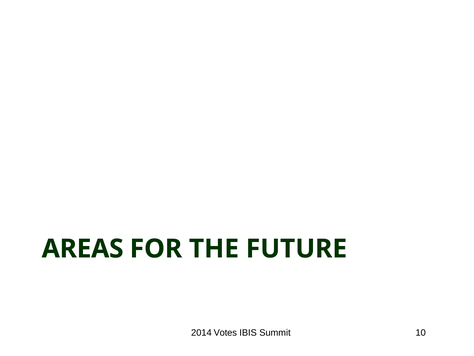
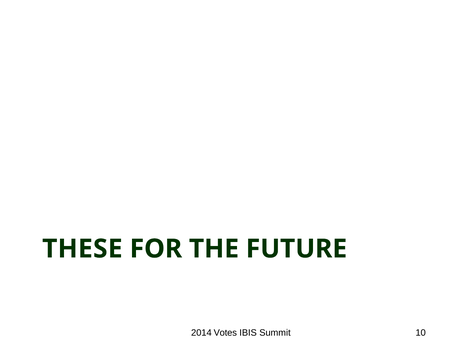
AREAS: AREAS -> THESE (82, 248)
